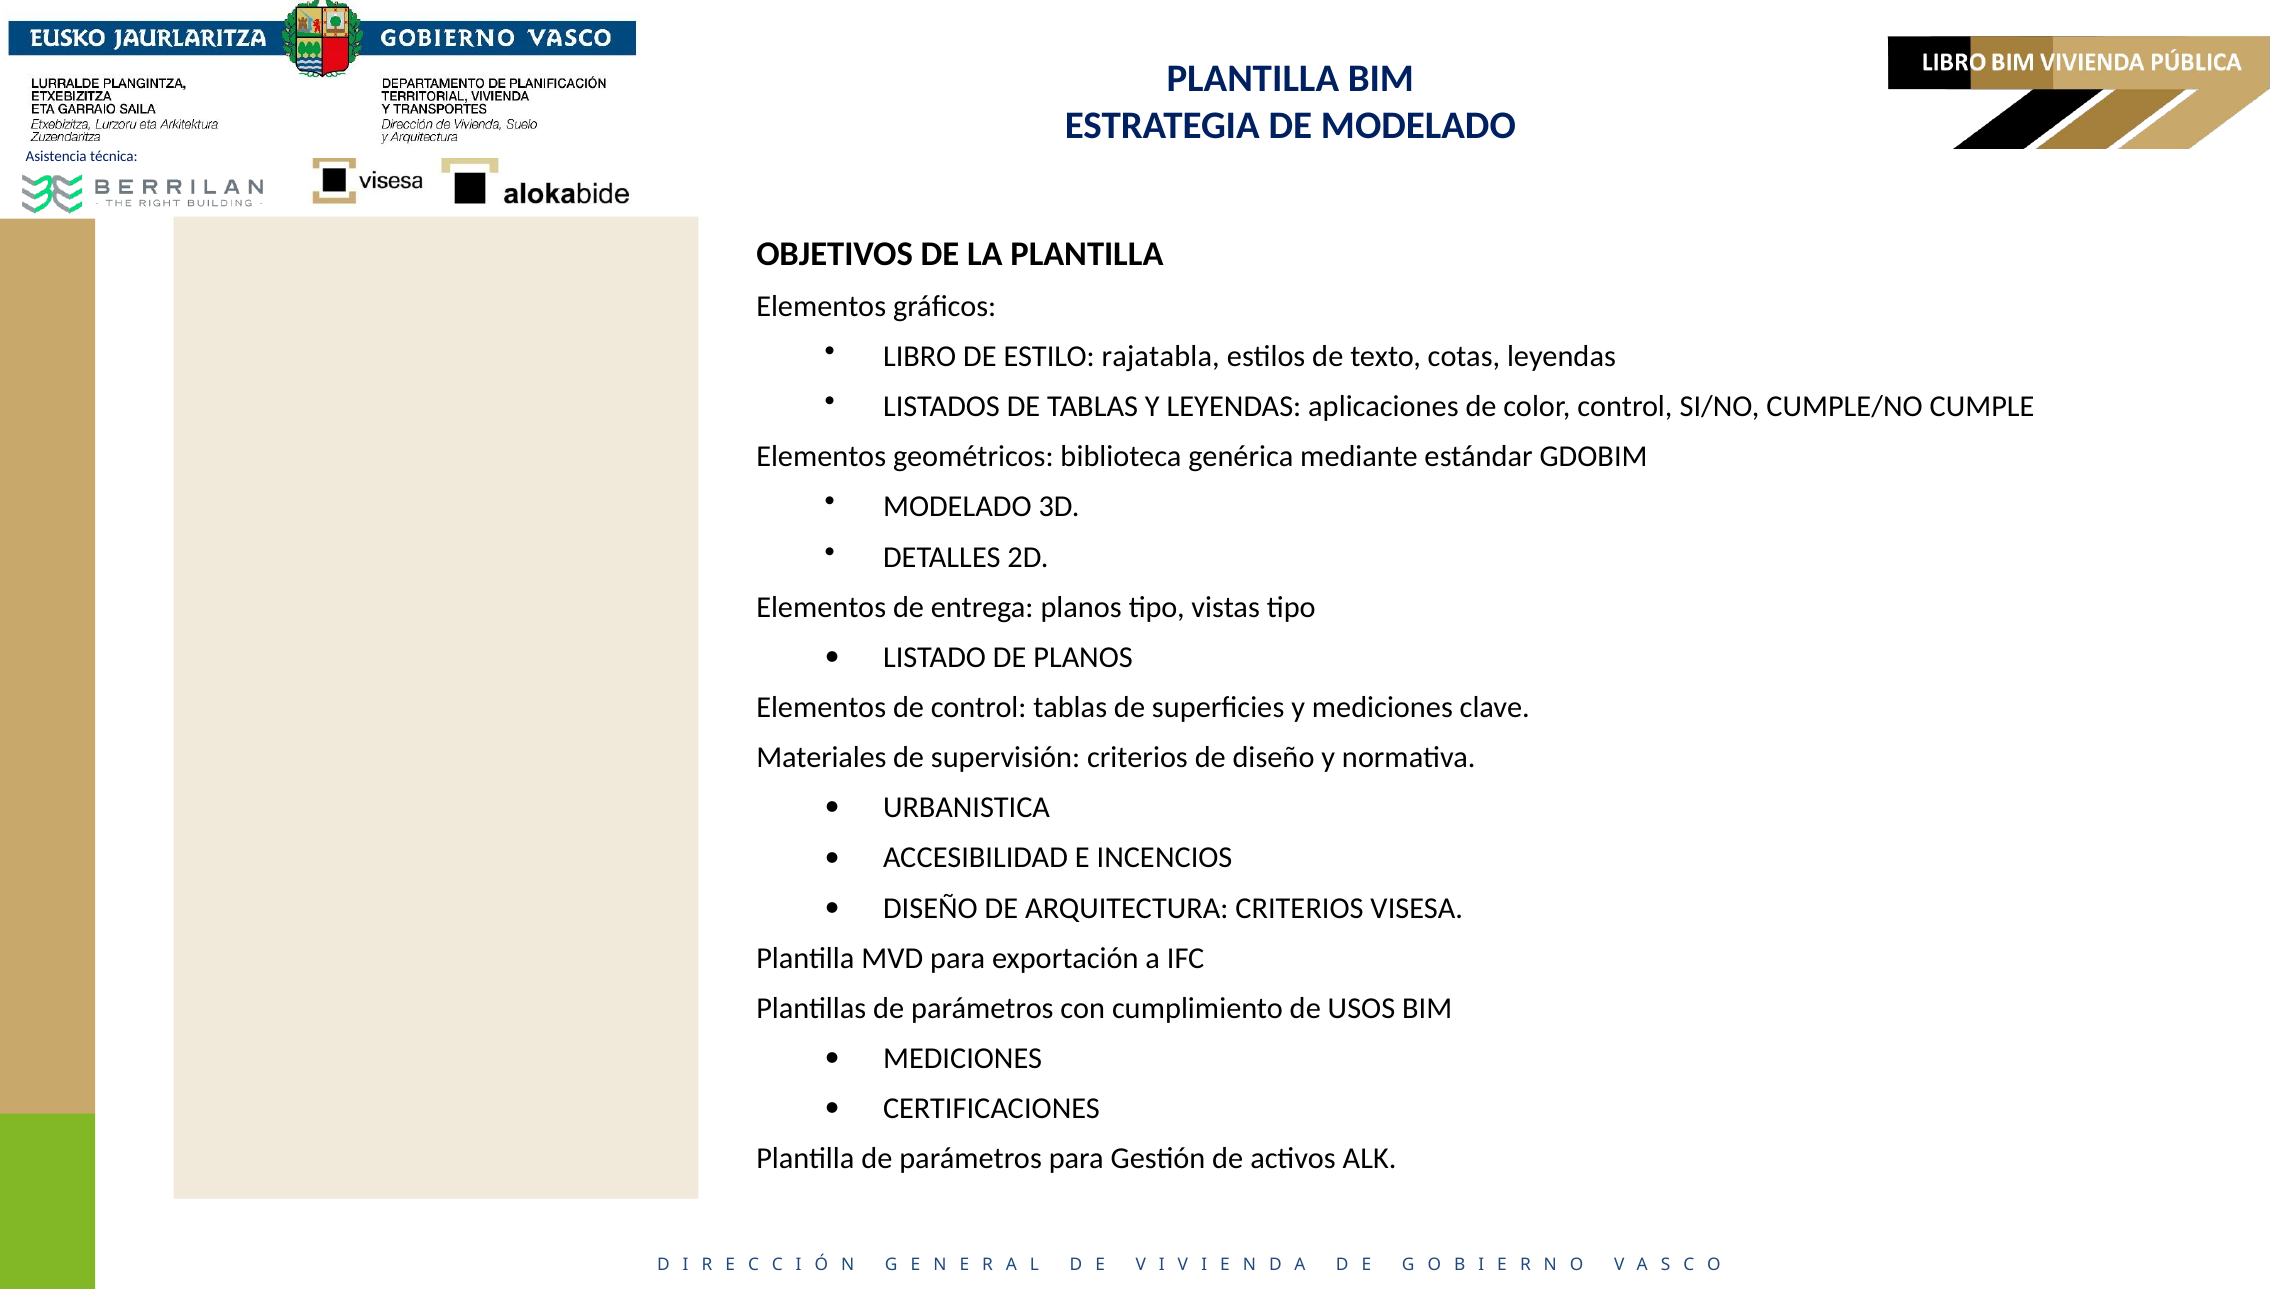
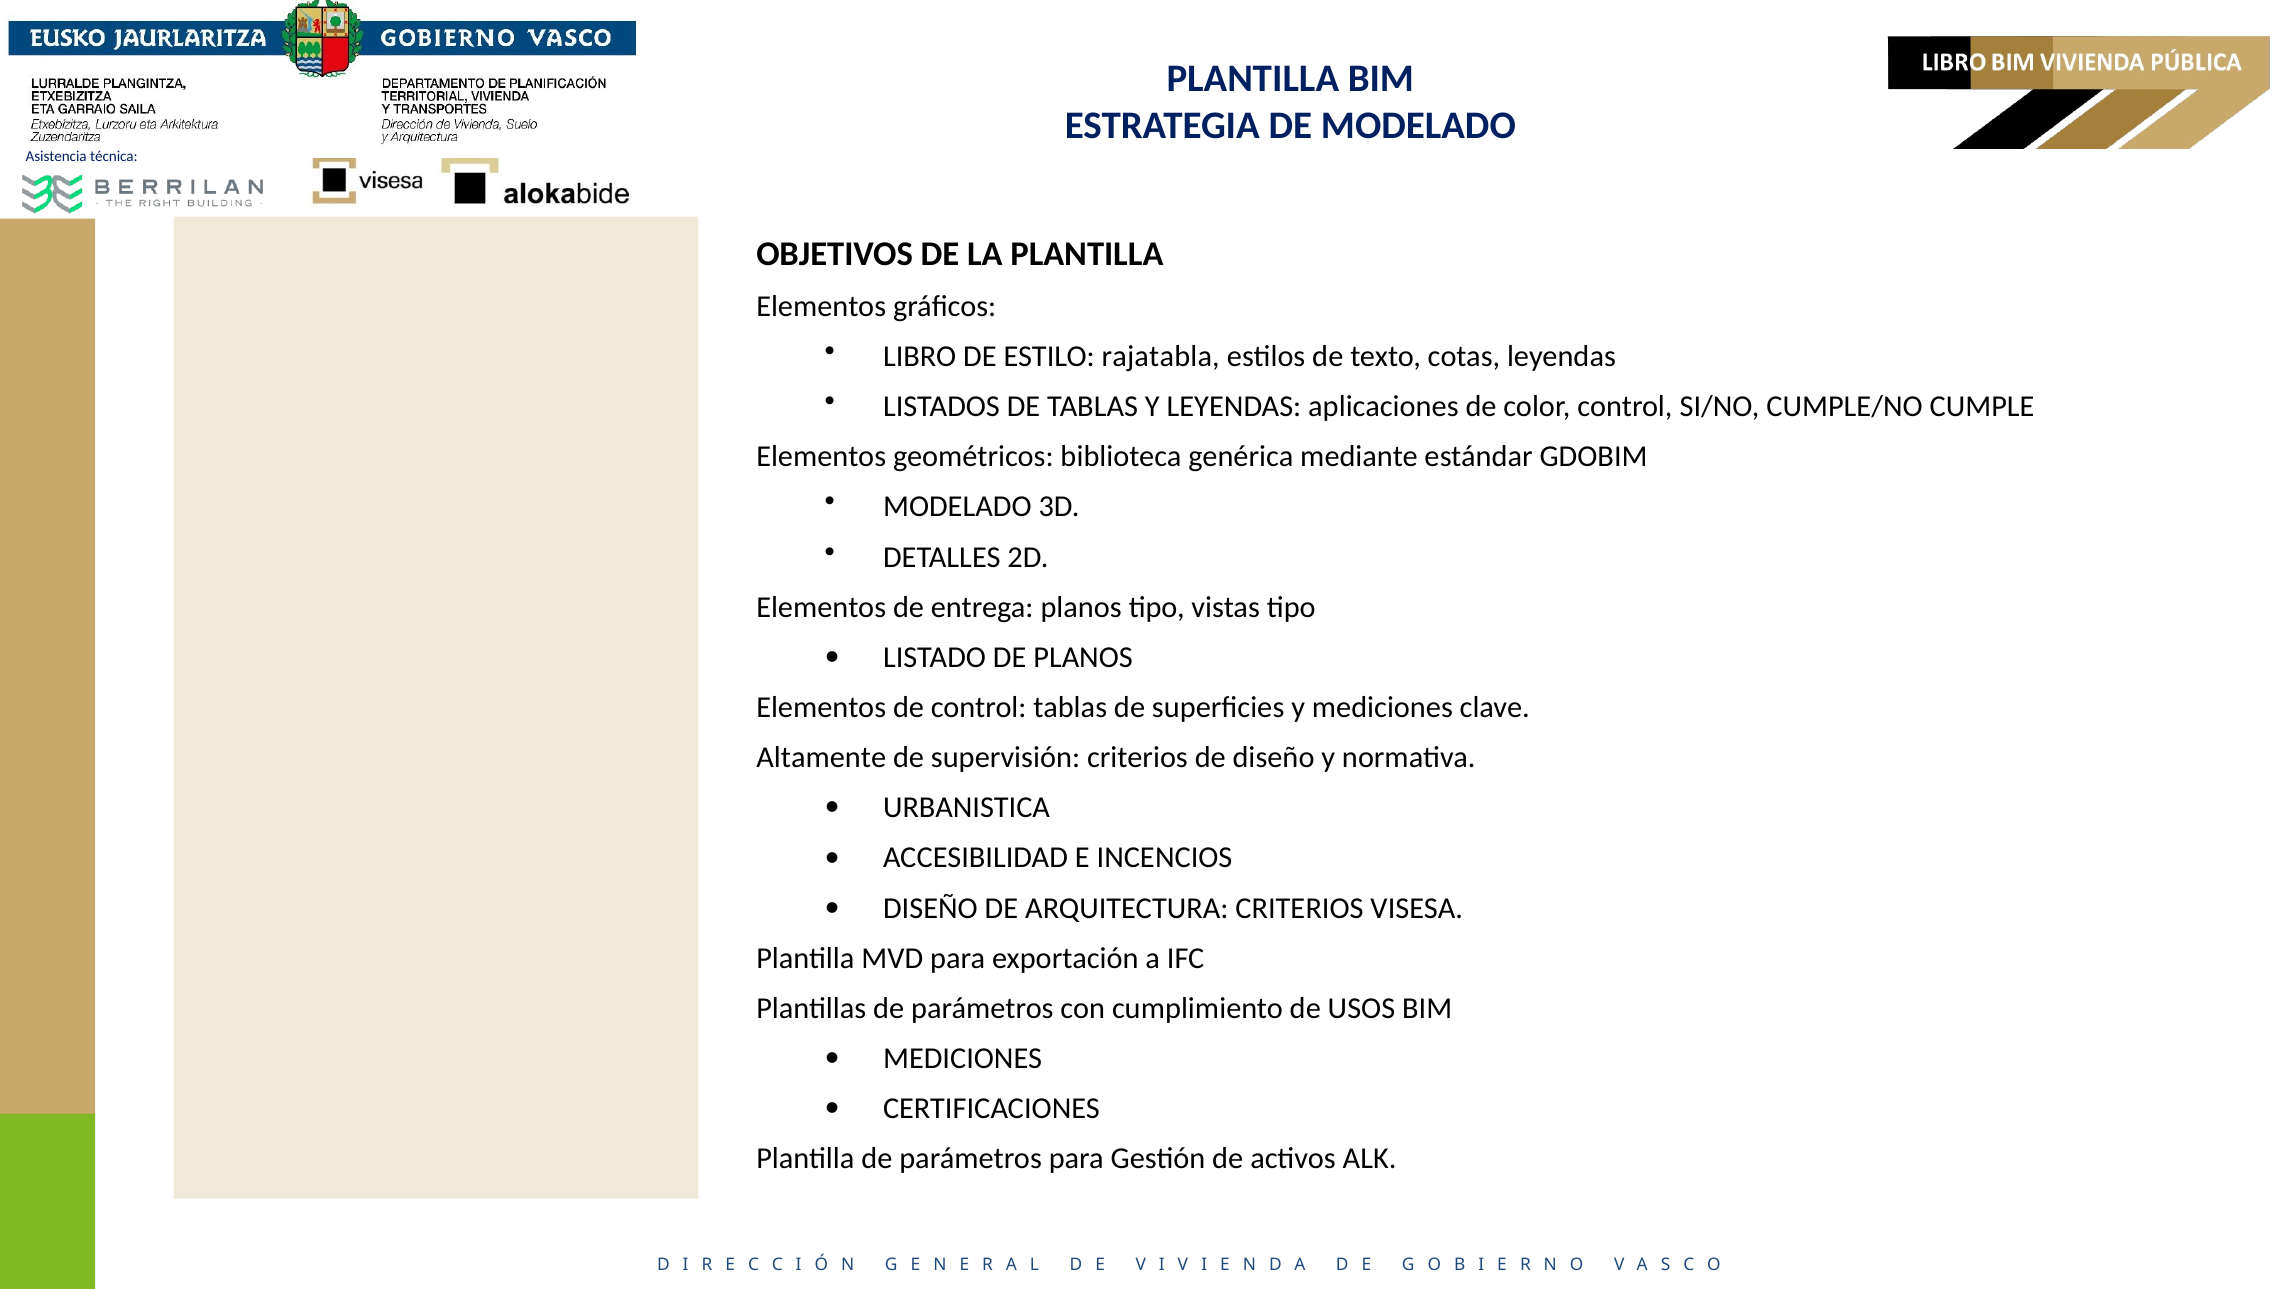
Materiales: Materiales -> Altamente (821, 758)
